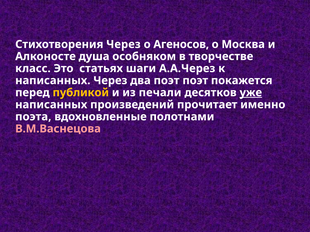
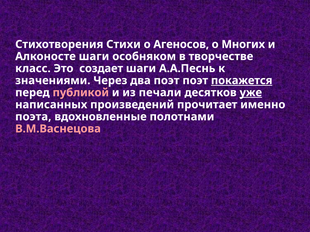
Стихотворения Через: Через -> Стихи (123, 44)
Москва: Москва -> Многих (243, 44)
Алконосте душа: душа -> шаги (94, 57)
статьях: статьях -> создает (101, 69)
А.А.Через: А.А.Через -> А.А.Песнь (187, 69)
написанных: написанных -> значениями (53, 81)
покажется underline: none -> present (242, 81)
публикой colour: yellow -> pink (81, 93)
